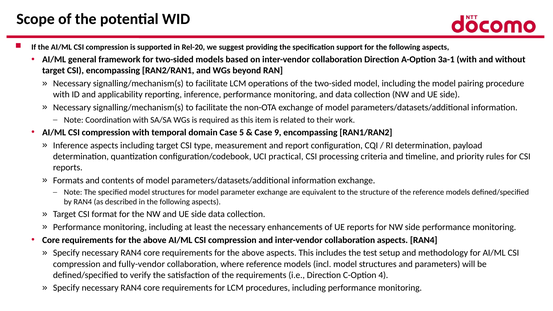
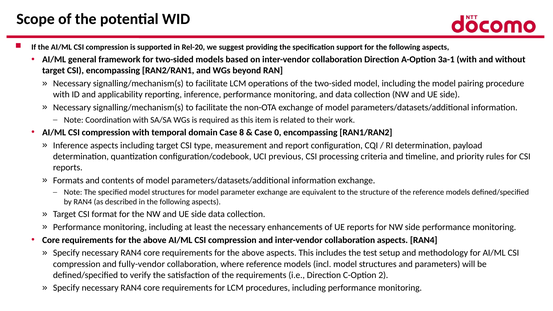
Case 5: 5 -> 8 (242, 132)
9: 9 -> 0 (278, 132)
practical: practical -> previous (286, 156)
4: 4 -> 2 (383, 275)
